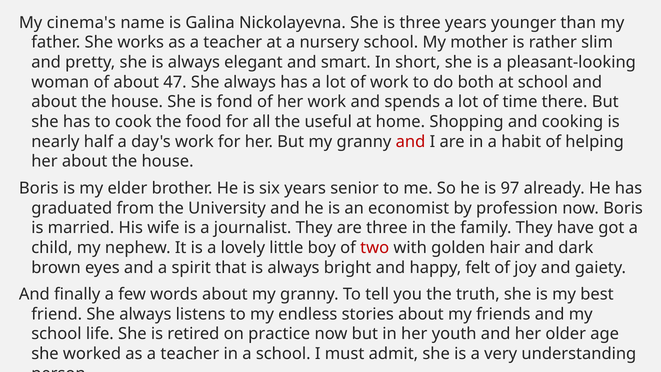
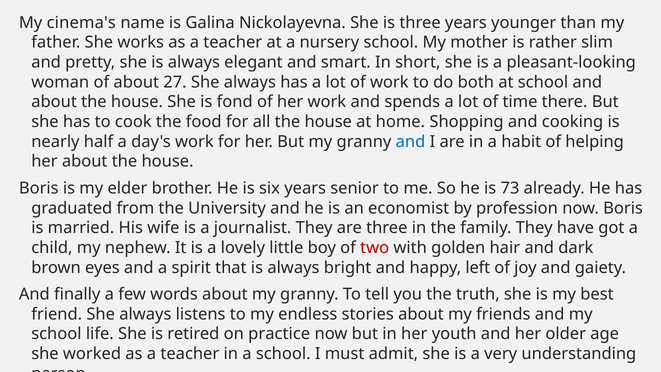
47: 47 -> 27 (175, 82)
all the useful: useful -> house (328, 122)
and colour: red -> blue (411, 142)
97: 97 -> 73 (510, 188)
felt: felt -> left (478, 267)
